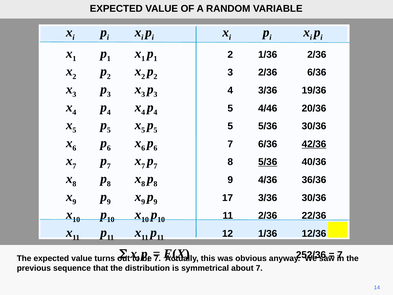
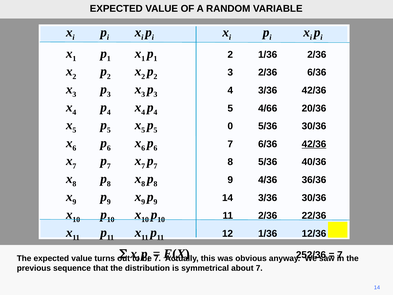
3/36 19/36: 19/36 -> 42/36 (314, 90)
4/46: 4/46 -> 4/66 (268, 108)
5 5: 5 -> 0 (230, 126)
5/36 underline: present -> none (268, 162)
9 17: 17 -> 14 (228, 198)
